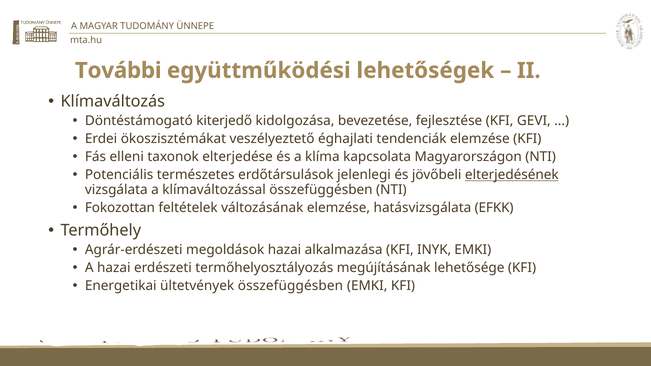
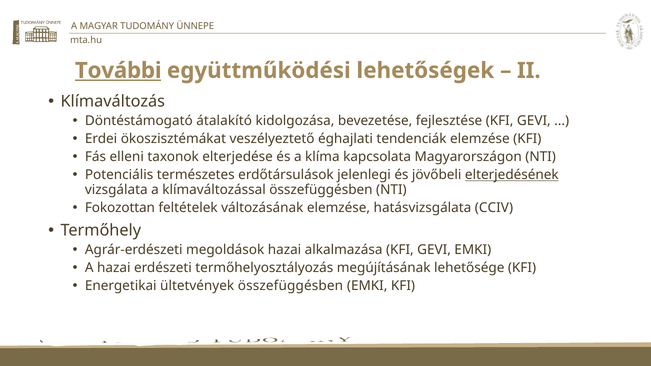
További underline: none -> present (118, 71)
kiterjedő: kiterjedő -> átalakító (224, 121)
EFKK: EFKK -> CCIV (494, 208)
alkalmazása KFI INYK: INYK -> GEVI (434, 250)
